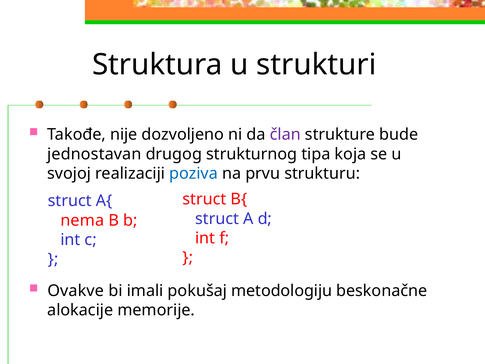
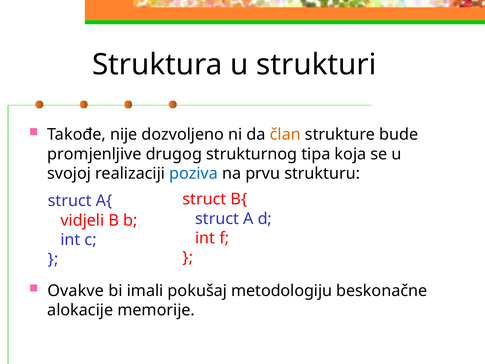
član colour: purple -> orange (285, 135)
jednostavan: jednostavan -> promjenljive (94, 154)
nema: nema -> vidjeli (82, 220)
